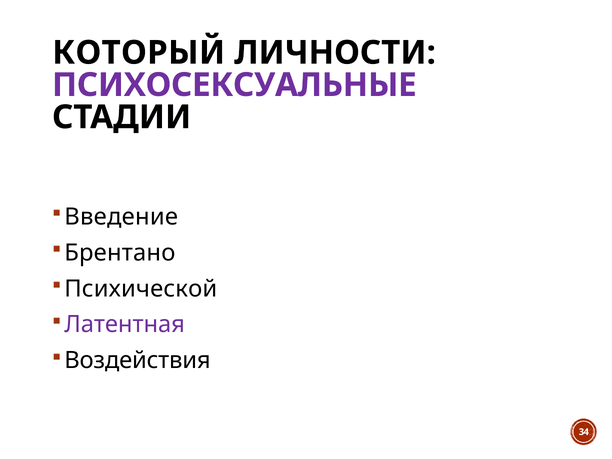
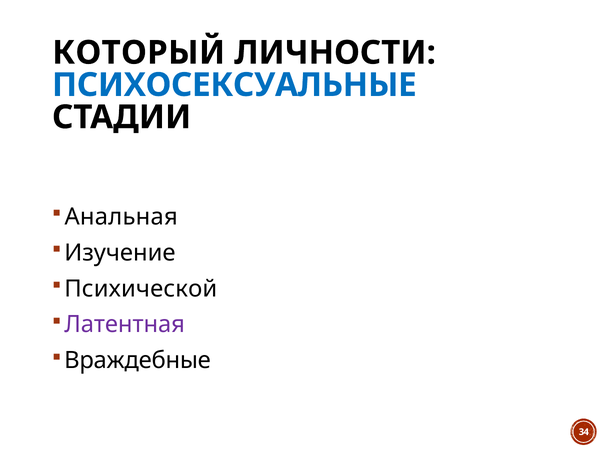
ПСИХОСЕКСУАЛЬНЫЕ colour: purple -> blue (234, 85)
Введение: Введение -> Анальная (121, 217)
Брентано: Брентано -> Изучение (120, 253)
Воздействия: Воздействия -> Враждебные (137, 361)
